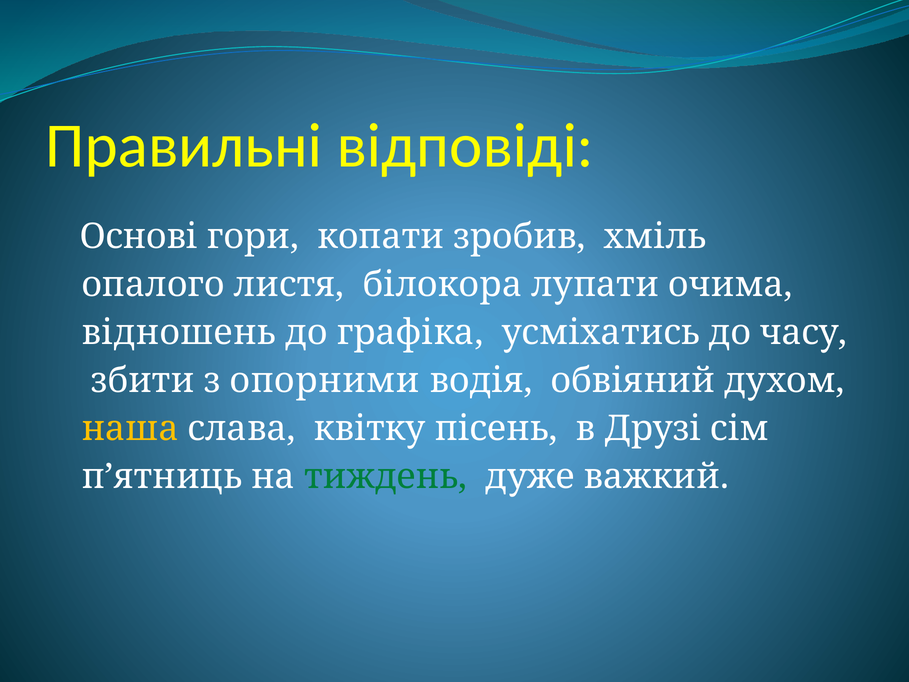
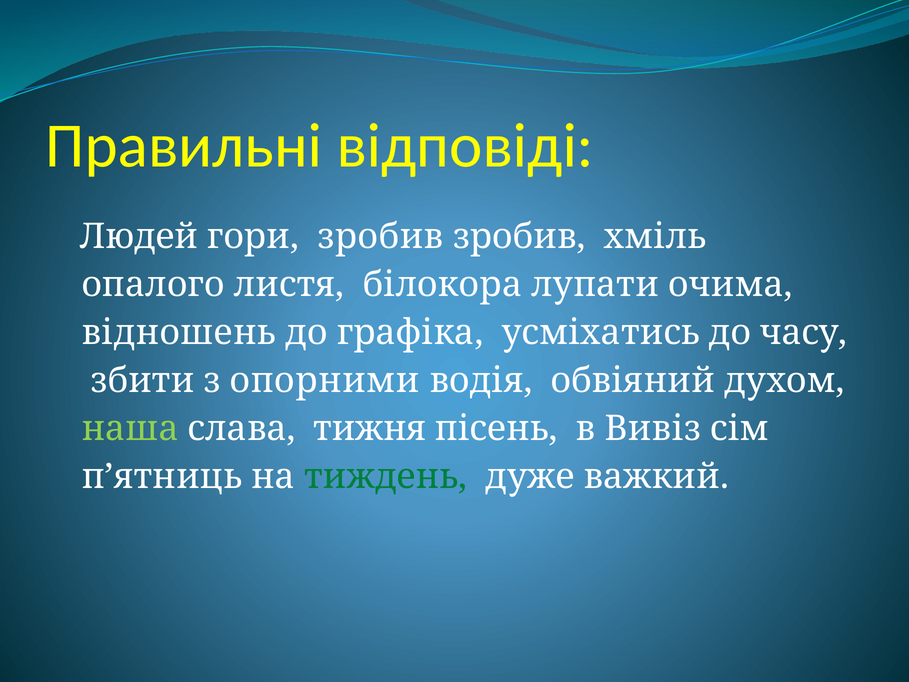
Основі: Основі -> Людей (139, 236)
гори копати: копати -> зробив (381, 236)
наша colour: yellow -> light green (130, 429)
квітку: квітку -> тижня (370, 429)
Друзі: Друзі -> Вивіз (653, 429)
